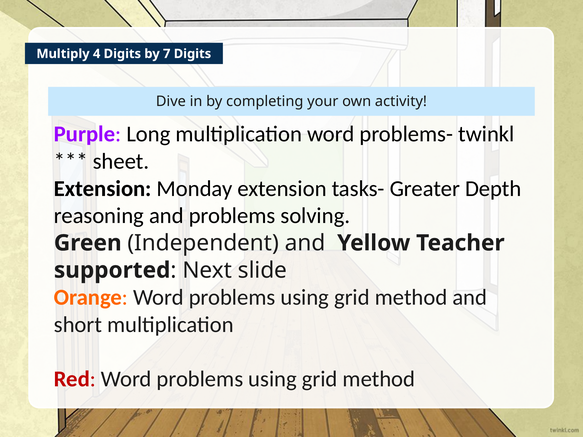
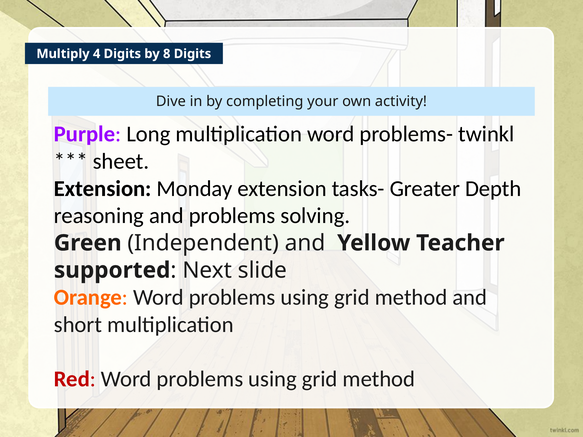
7: 7 -> 8 (167, 54)
